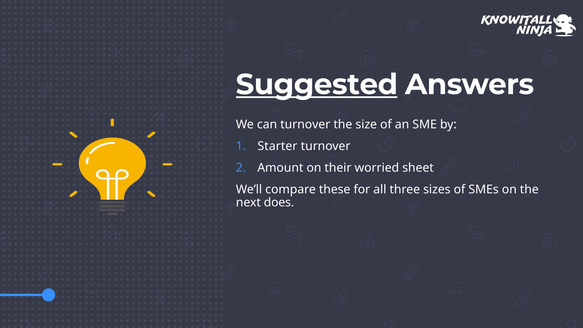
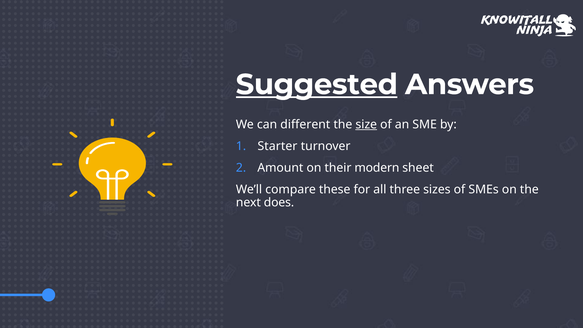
can turnover: turnover -> different (305, 124)
size underline: none -> present (366, 124)
worried: worried -> modern (377, 168)
